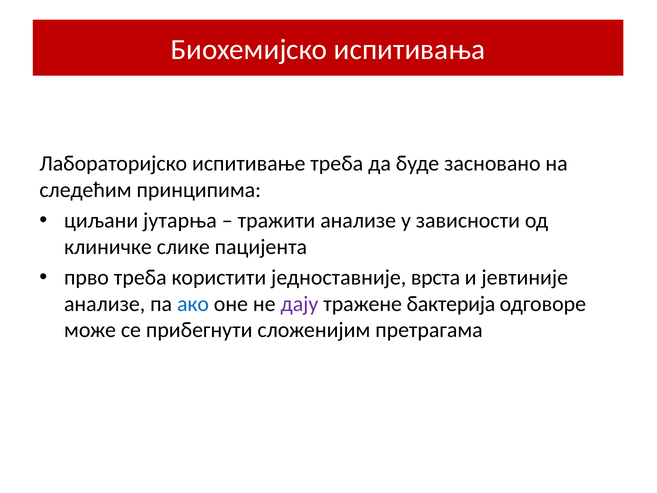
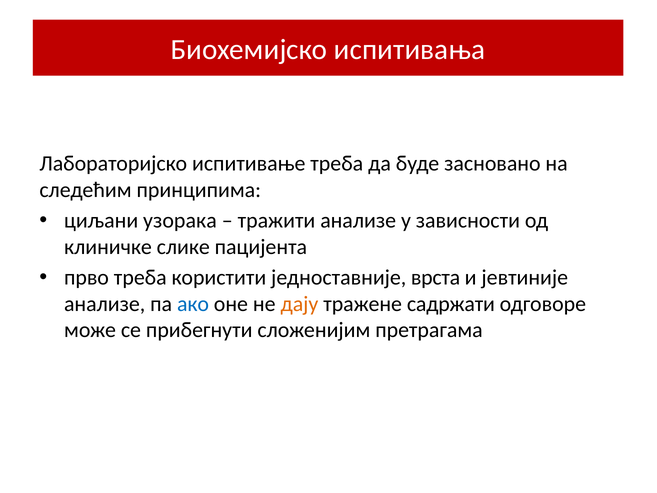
јутарња: јутарња -> узорака (180, 221)
дају colour: purple -> orange (299, 304)
бактерија: бактерија -> садржати (451, 304)
